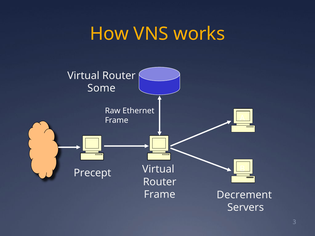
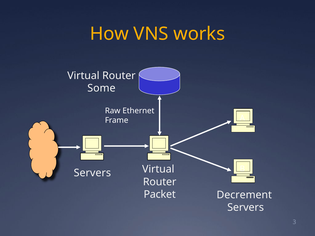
Precept: Precept -> Servers (92, 173)
Frame: Frame -> Packet (160, 195)
